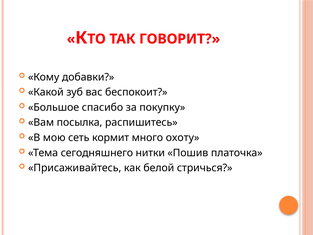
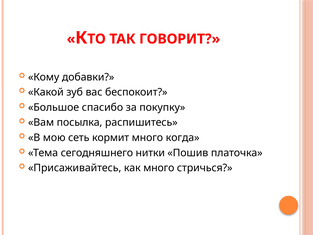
охоту: охоту -> когда (183, 138)
как белой: белой -> много (159, 168)
